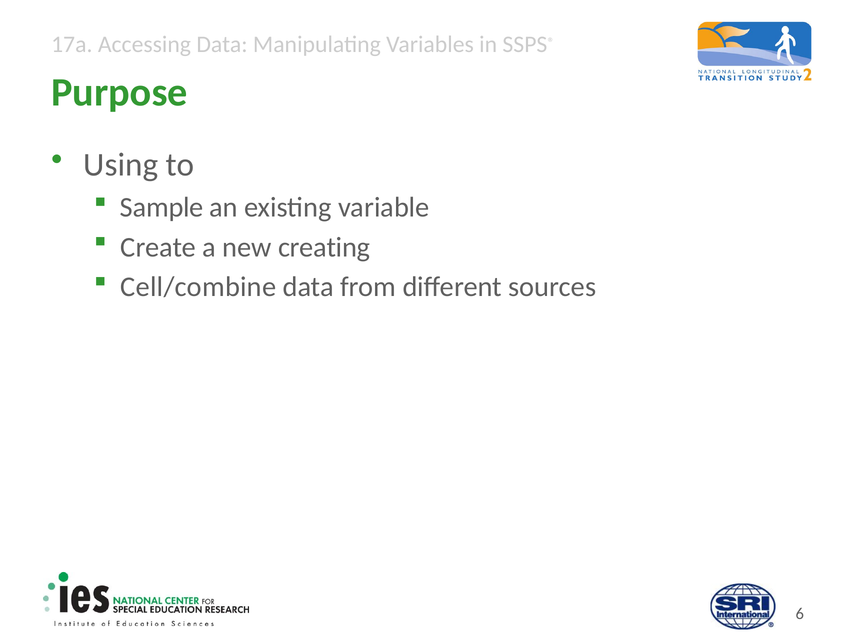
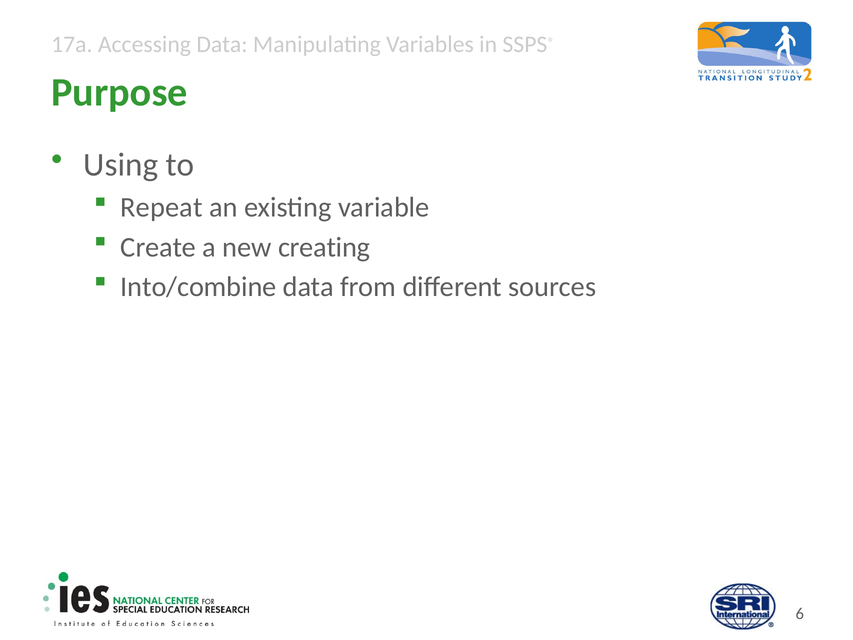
Sample: Sample -> Repeat (162, 207)
Cell/combine: Cell/combine -> Into/combine (199, 287)
